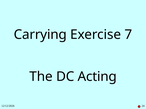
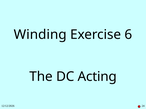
Carrying: Carrying -> Winding (40, 35)
7: 7 -> 6 (128, 35)
